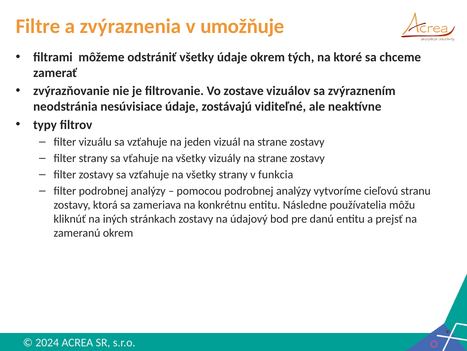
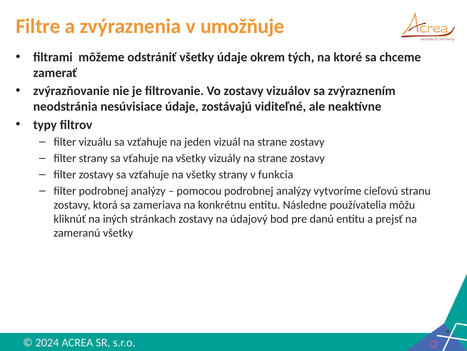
Vo zostave: zostave -> zostavy (244, 91)
zameranú okrem: okrem -> všetky (118, 233)
